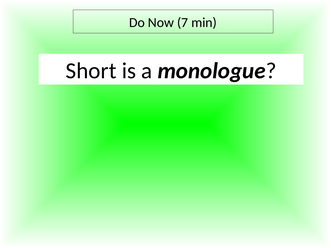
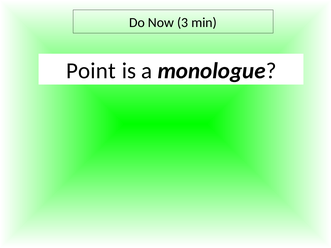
7: 7 -> 3 (183, 22)
Short: Short -> Point (91, 71)
